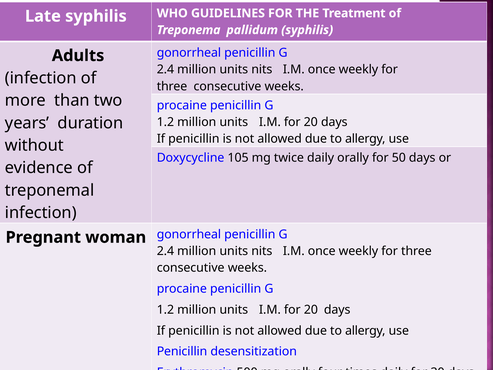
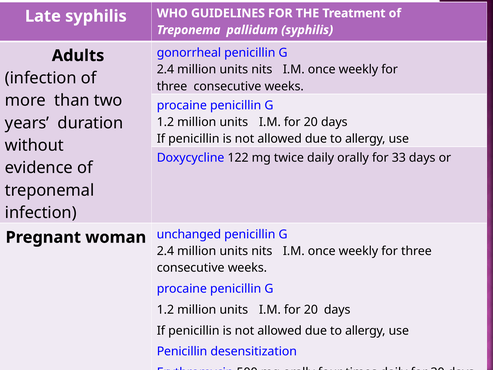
105: 105 -> 122 (238, 158)
50: 50 -> 33 (399, 158)
woman gonorrheal: gonorrheal -> unchanged (189, 234)
